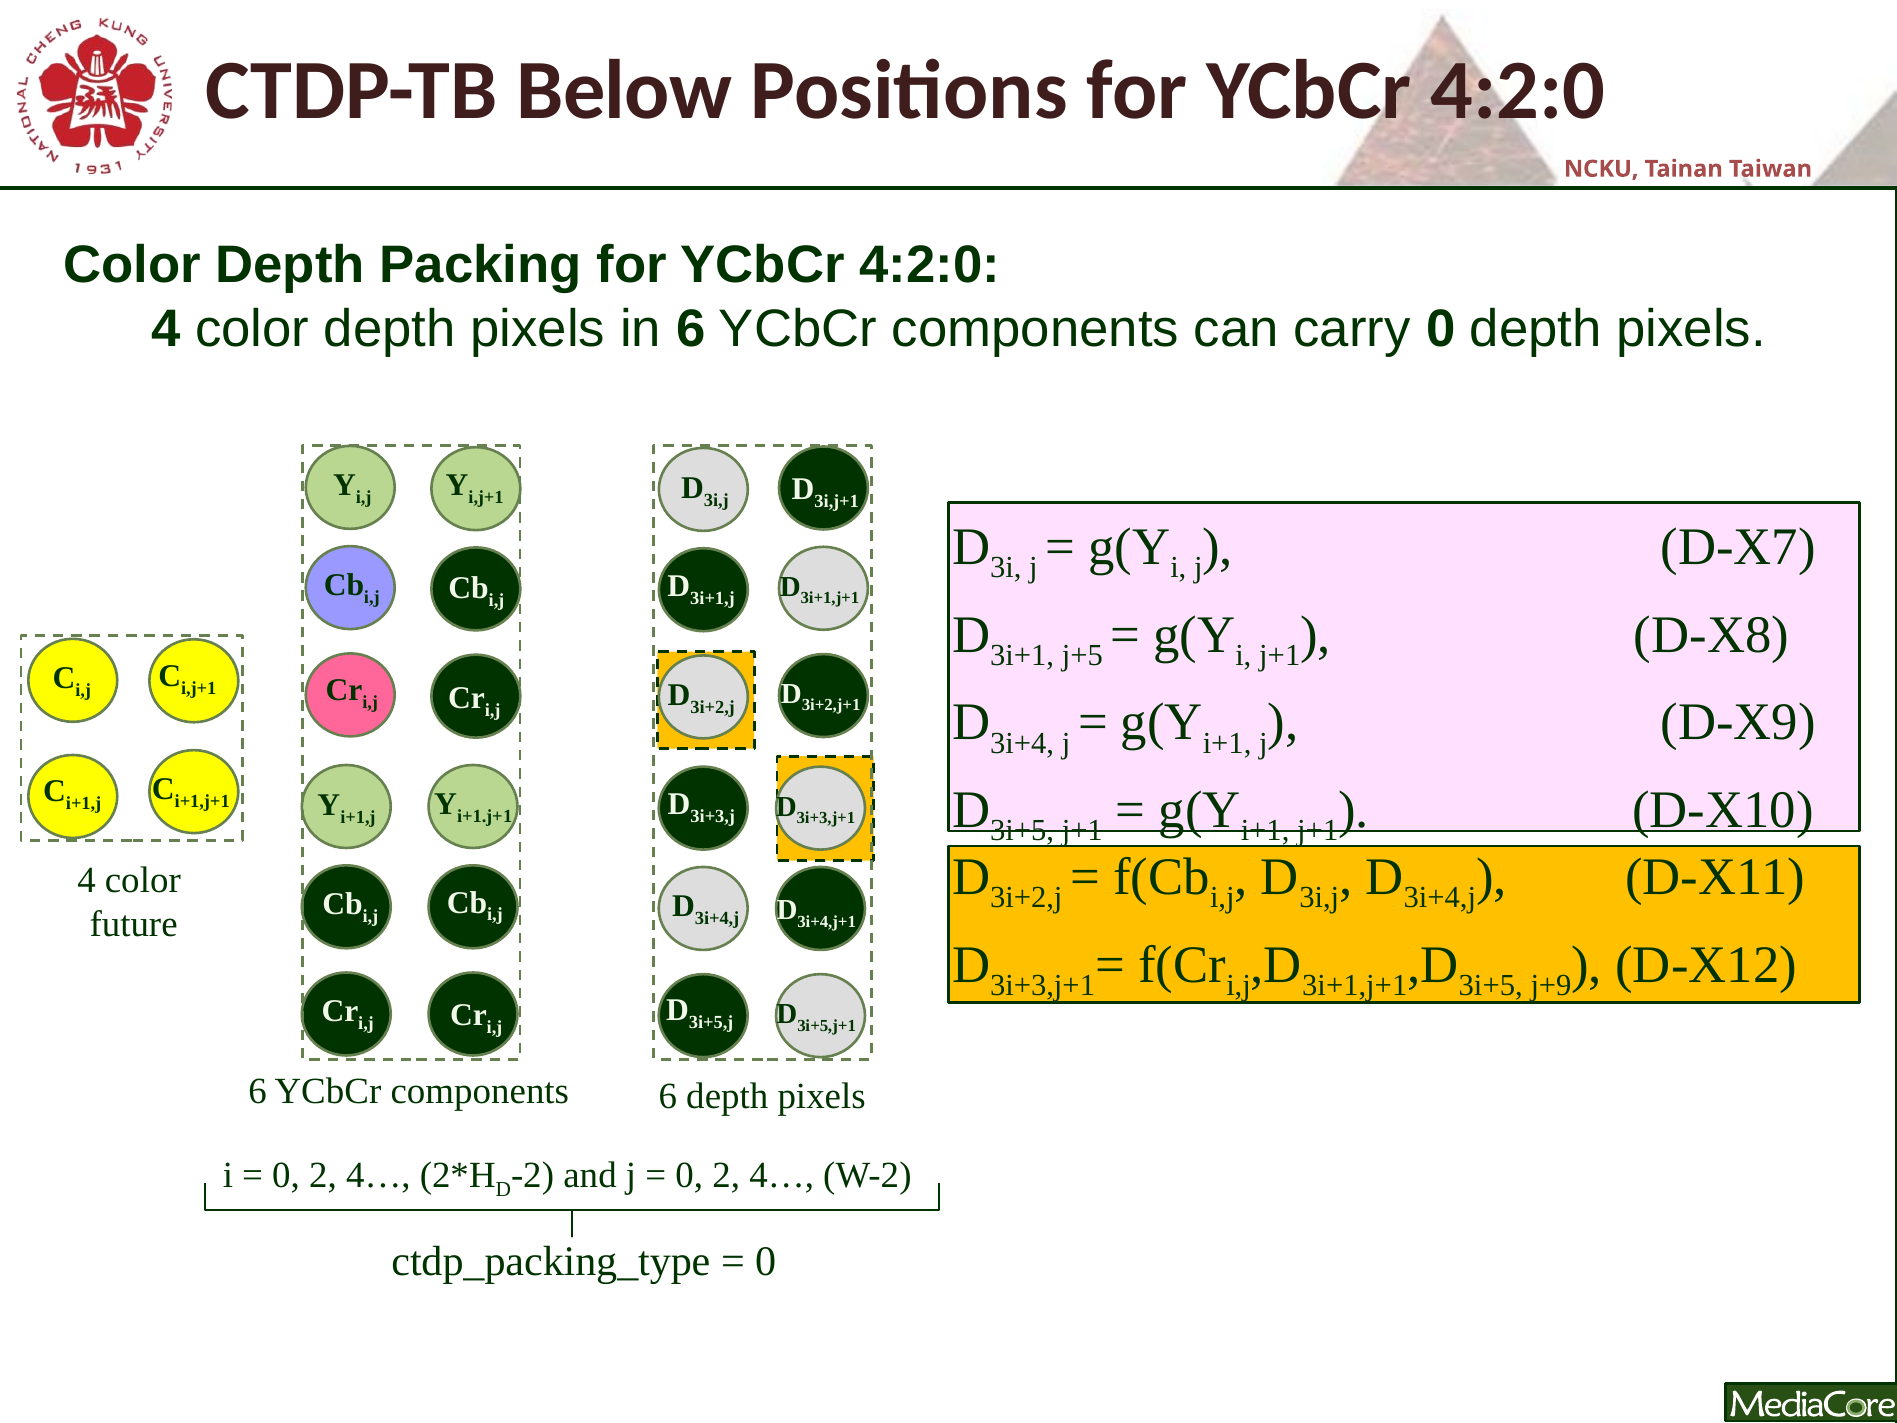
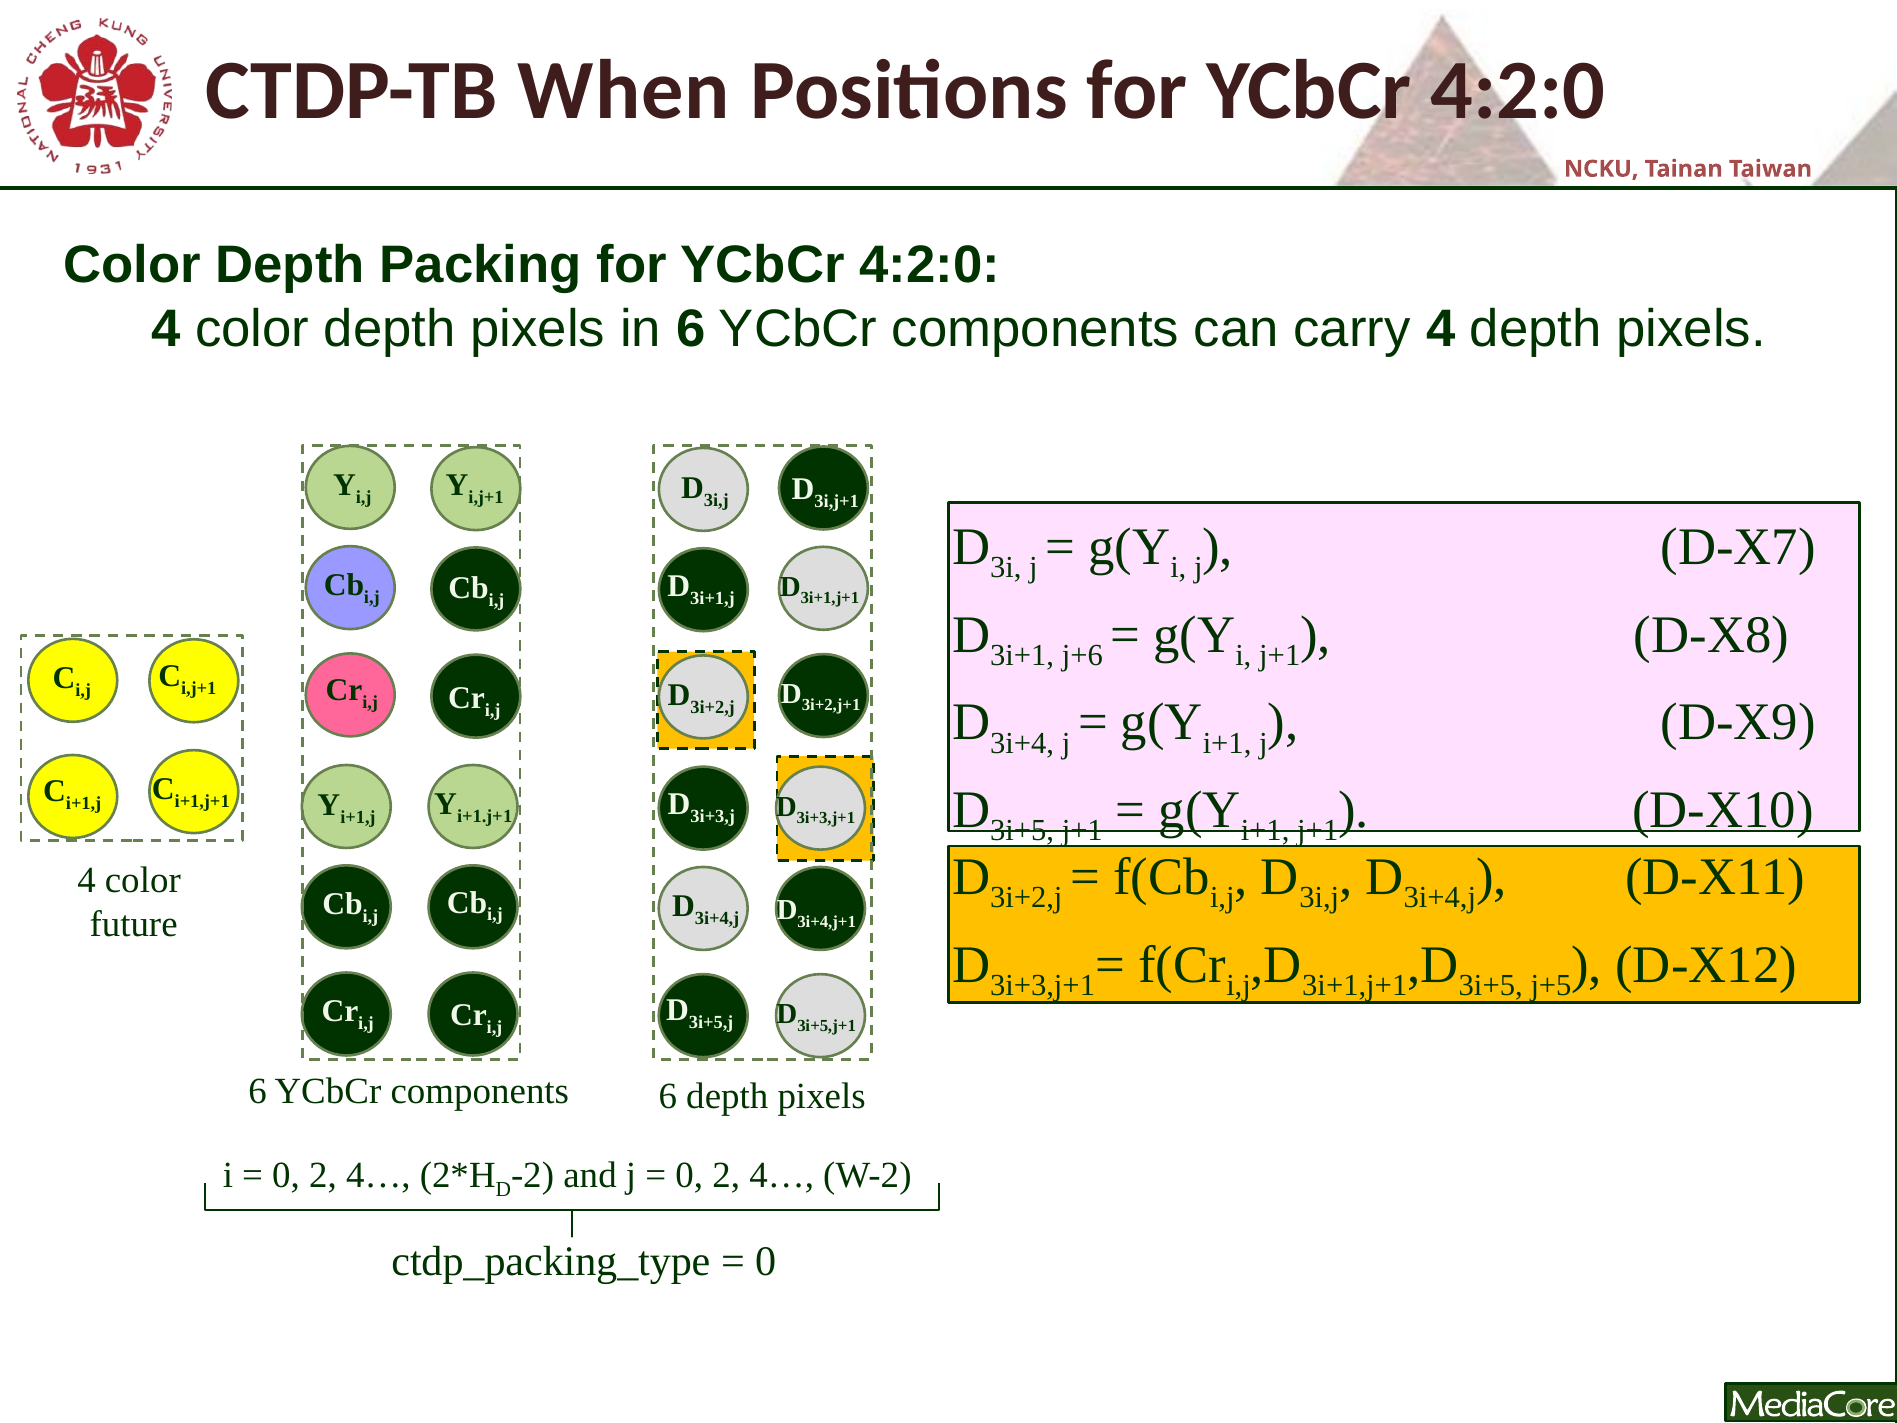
Below: Below -> When (624, 91)
carry 0: 0 -> 4 (1441, 329)
j+5: j+5 -> j+6 (1082, 655)
j+9: j+9 -> j+5 (1551, 985)
